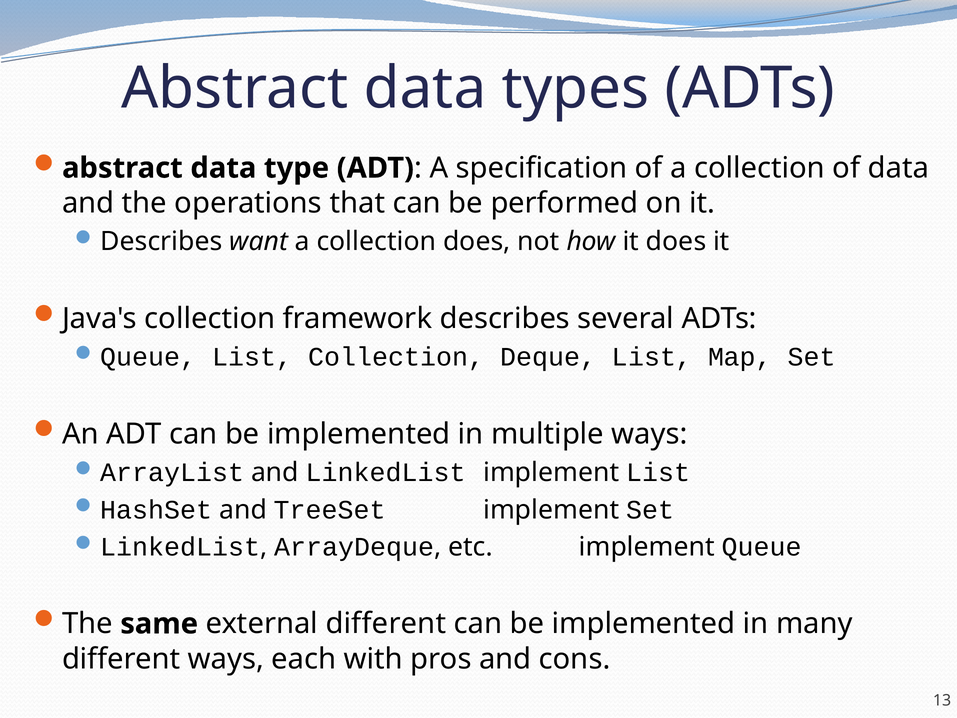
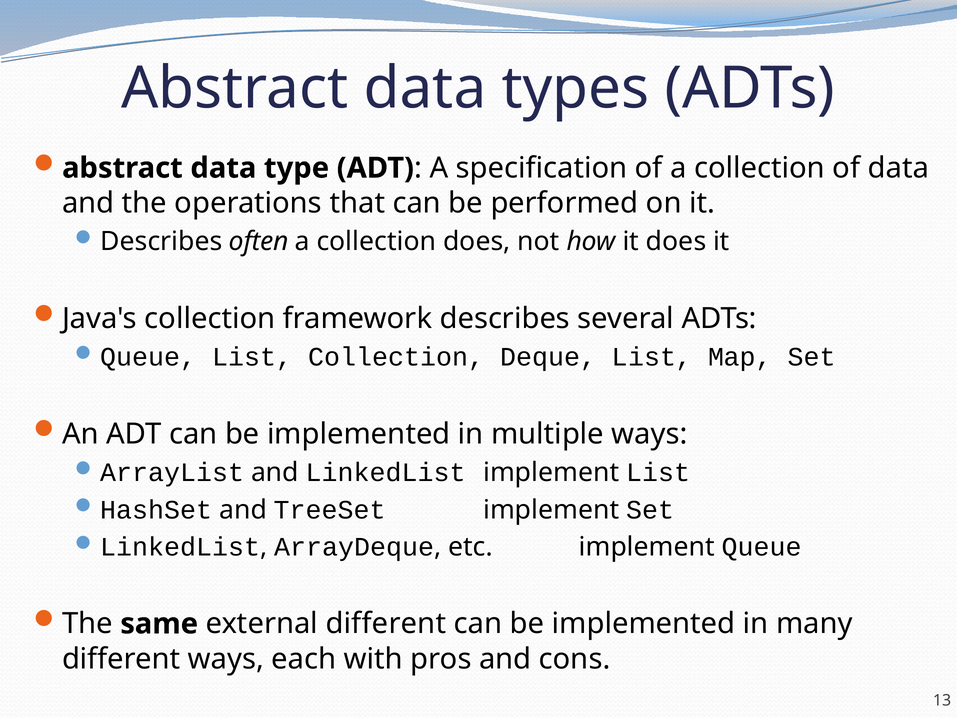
want: want -> often (259, 242)
